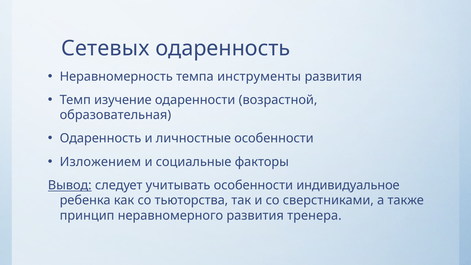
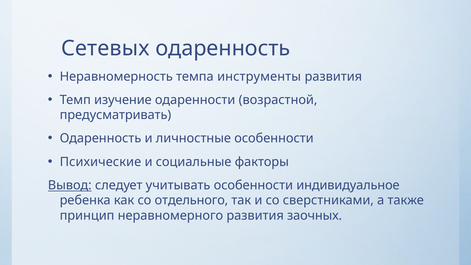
образовательная: образовательная -> предусматривать (115, 115)
Изложением: Изложением -> Психические (100, 162)
тьюторства: тьюторства -> отдельного (191, 200)
тренера: тренера -> заочных (315, 215)
